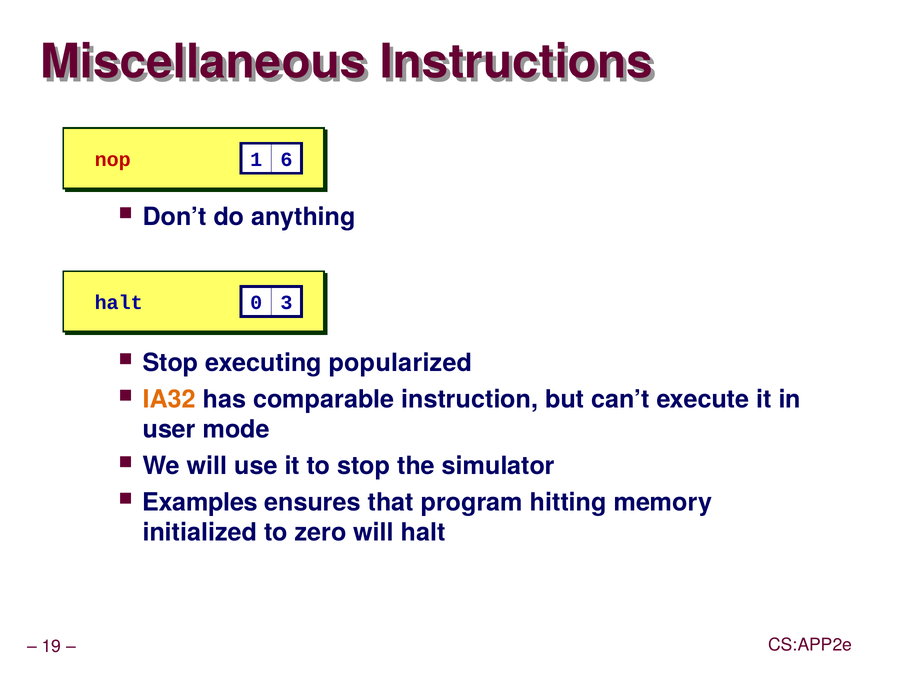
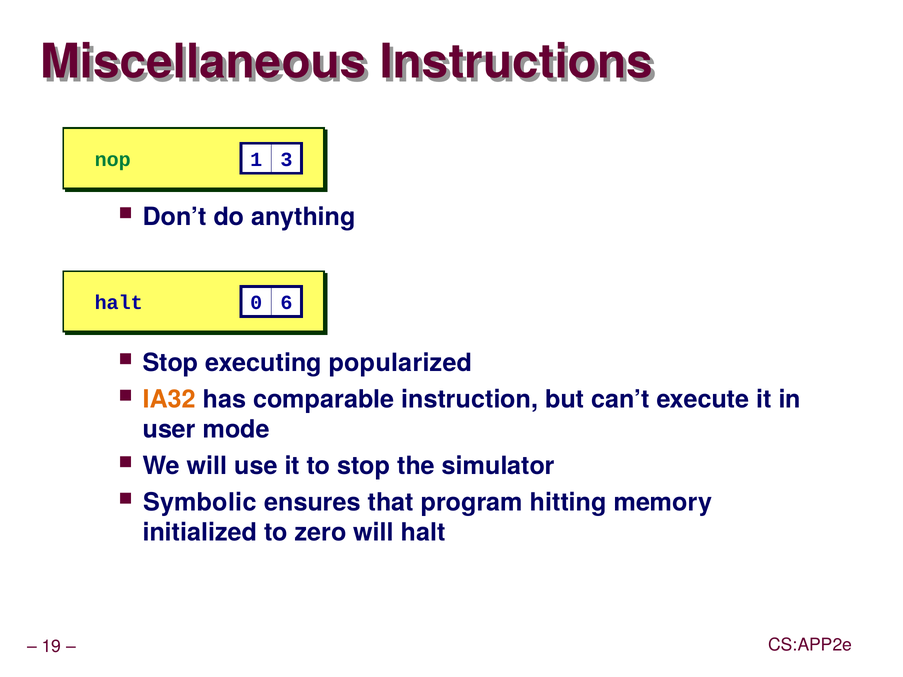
nop colour: red -> green (113, 160)
6: 6 -> 3 (286, 160)
3: 3 -> 6 (286, 303)
Examples: Examples -> Symbolic (200, 502)
